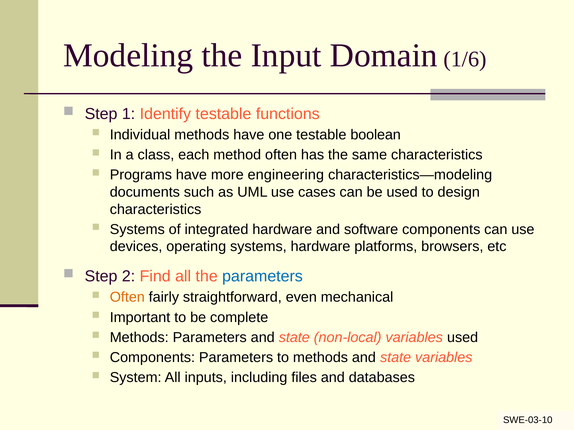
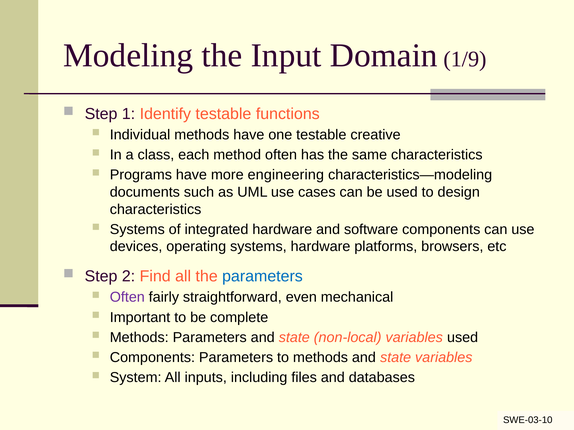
1/6: 1/6 -> 1/9 (465, 59)
boolean: boolean -> creative (376, 135)
Often colour: orange -> purple (127, 298)
